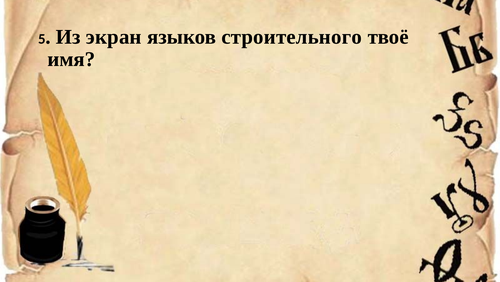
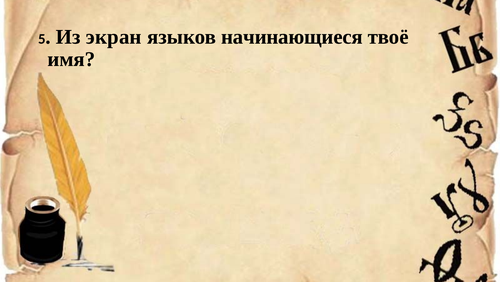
строительного: строительного -> начинающиеся (292, 37)
